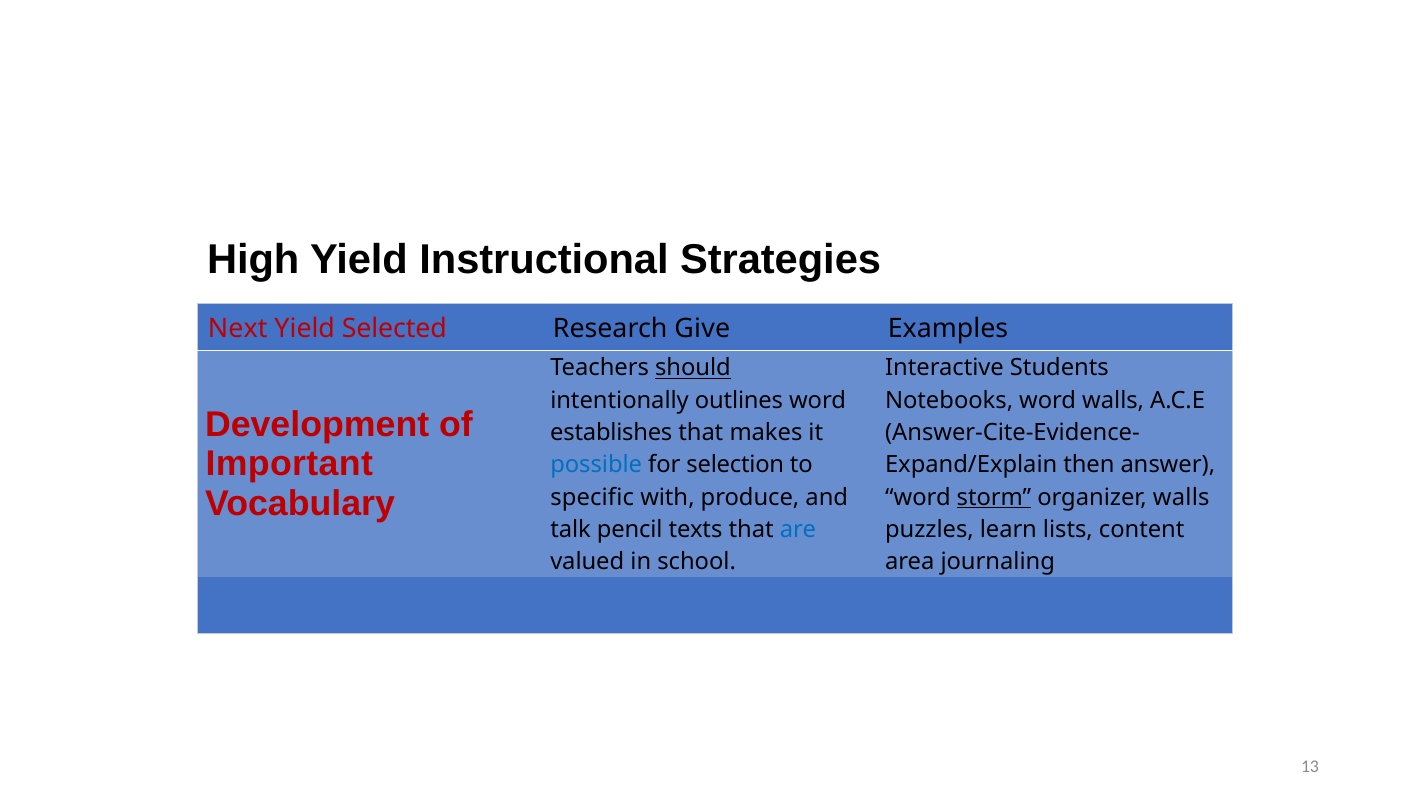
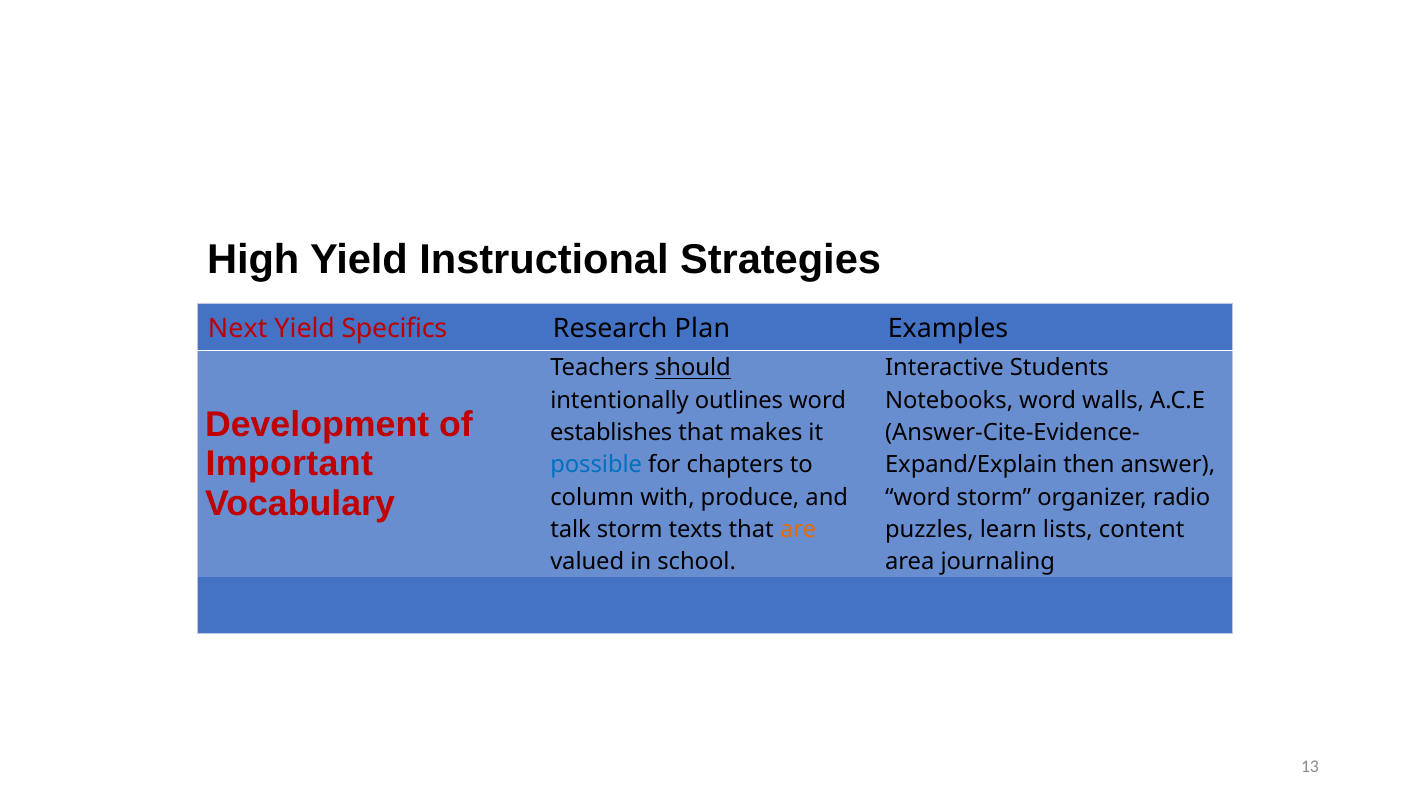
Selected: Selected -> Specifics (394, 329)
Give: Give -> Plan (702, 329)
selection: selection -> chapters (735, 465)
specific: specific -> column (592, 497)
storm underline: present -> none (994, 497)
organizer walls: walls -> radio (1181, 497)
talk pencil: pencil -> storm (630, 530)
are colour: blue -> orange (798, 530)
